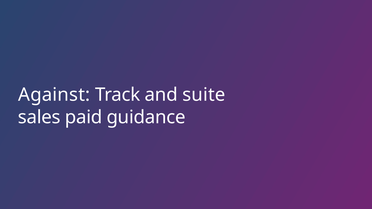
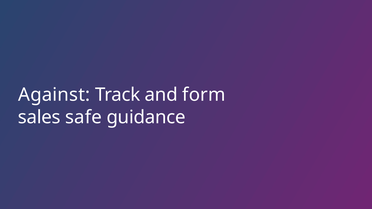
suite: suite -> form (204, 95)
paid: paid -> safe (83, 117)
